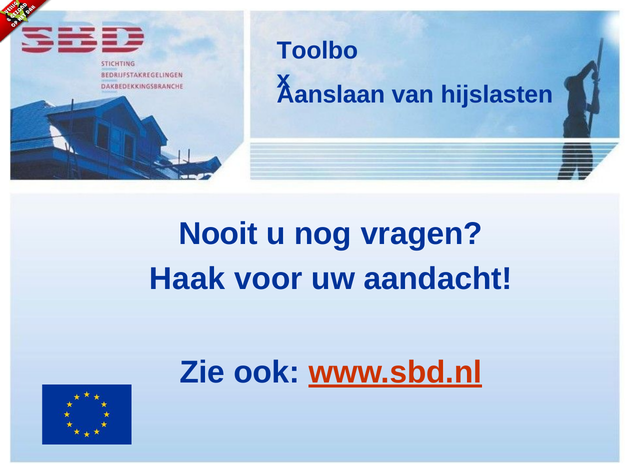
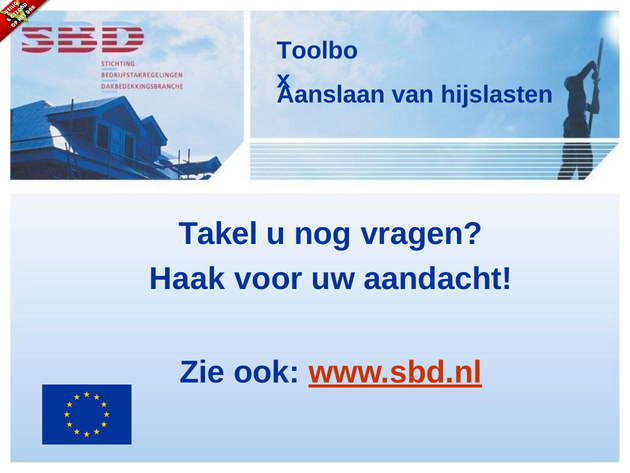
Nooit: Nooit -> Takel (218, 233)
